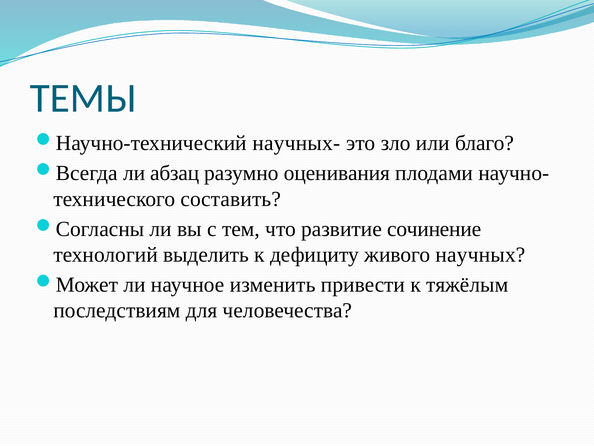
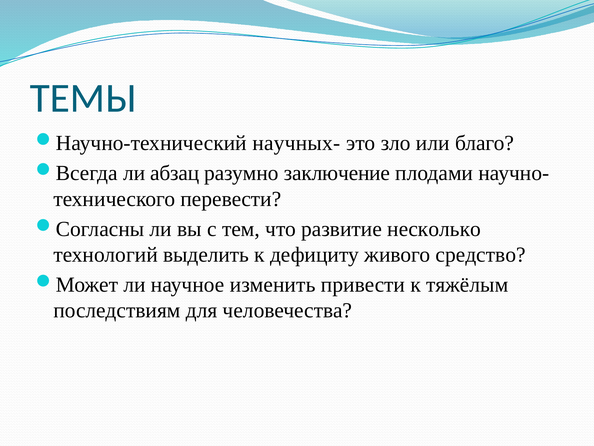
оценивания: оценивания -> заключение (337, 173)
составить: составить -> перевести (231, 199)
сочинение: сочинение -> несколько (434, 229)
научных: научных -> средство (481, 254)
